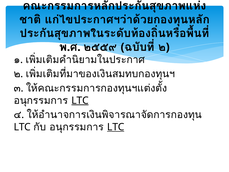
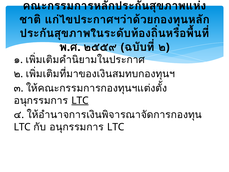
LTC underline: present -> none (116, 127)
